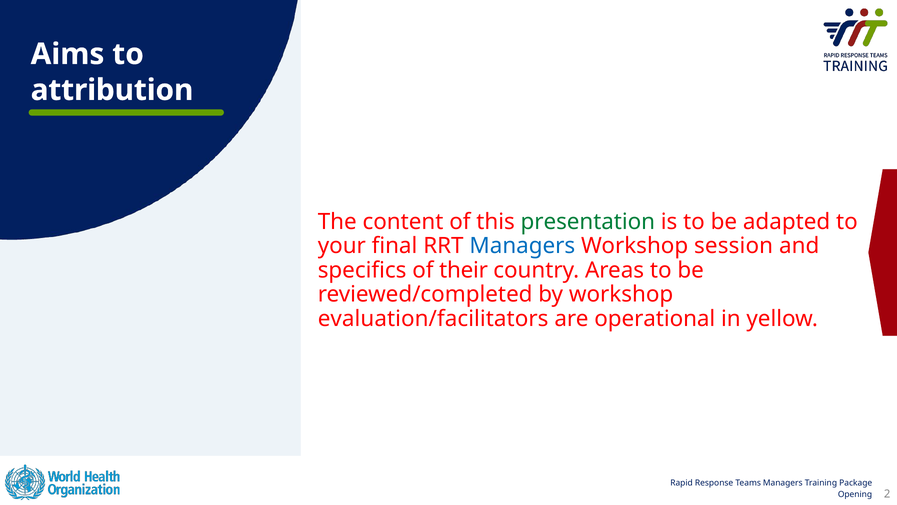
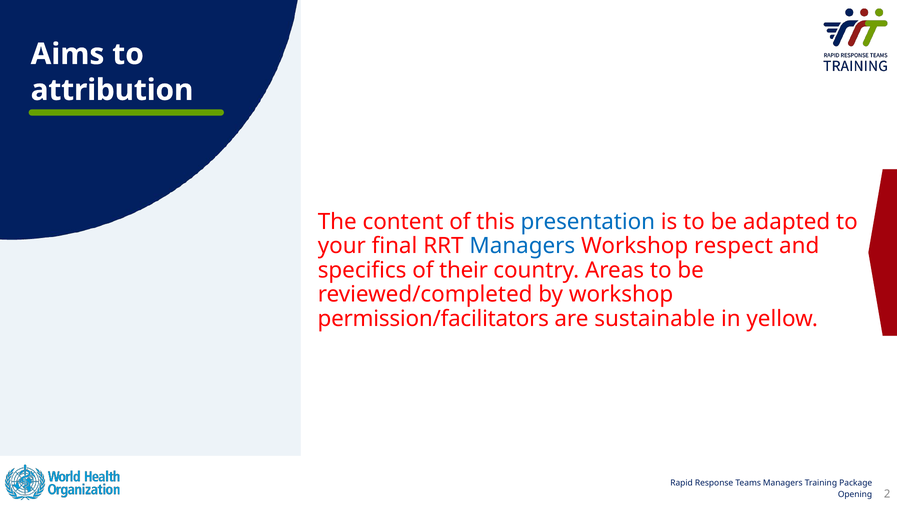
presentation colour: green -> blue (588, 222)
session: session -> respect (734, 246)
evaluation/facilitators: evaluation/facilitators -> permission/facilitators (433, 318)
operational: operational -> sustainable (655, 318)
